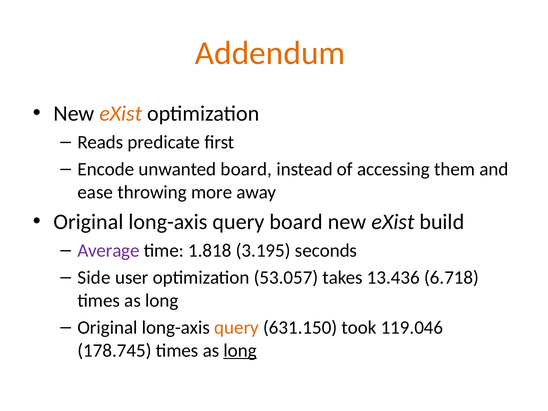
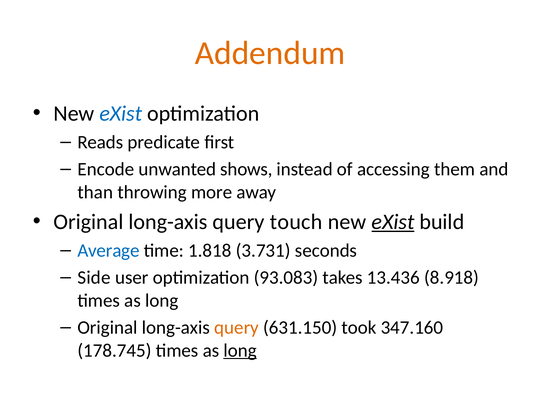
eXist colour: orange -> blue (121, 113)
unwanted board: board -> shows (246, 169)
ease: ease -> than (95, 192)
query board: board -> touch (296, 222)
eXist underline: none -> present (393, 222)
Average colour: purple -> blue (108, 251)
3.195: 3.195 -> 3.731 (263, 251)
53.057: 53.057 -> 93.083 (286, 278)
6.718: 6.718 -> 8.918 (452, 278)
119.046: 119.046 -> 347.160 (412, 328)
